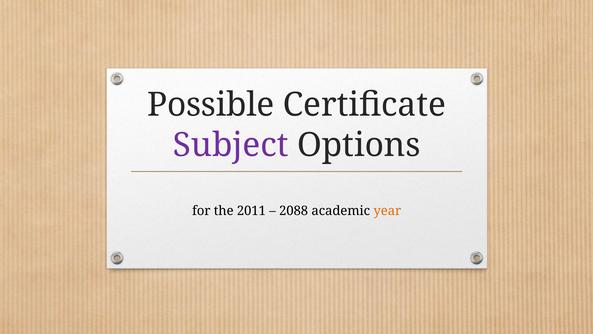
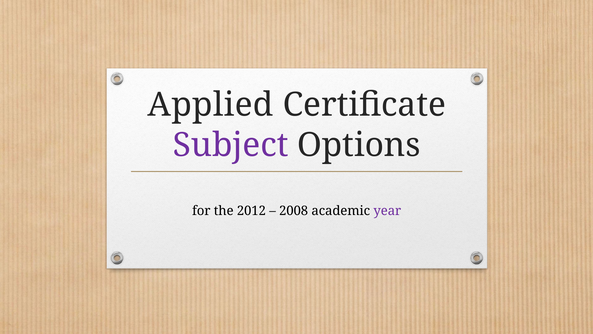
Possible: Possible -> Applied (211, 105)
2011: 2011 -> 2012 (251, 211)
2088: 2088 -> 2008 (294, 211)
year colour: orange -> purple (387, 211)
